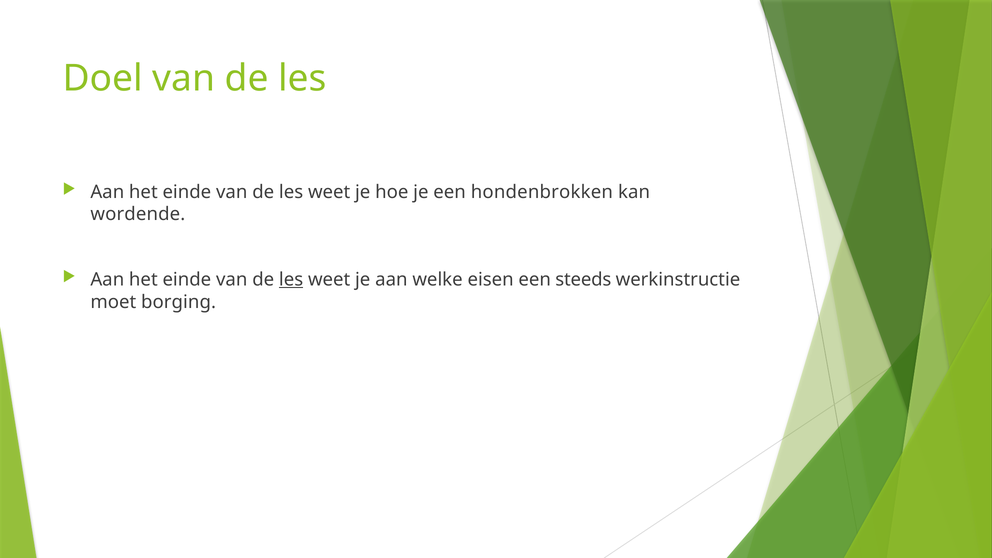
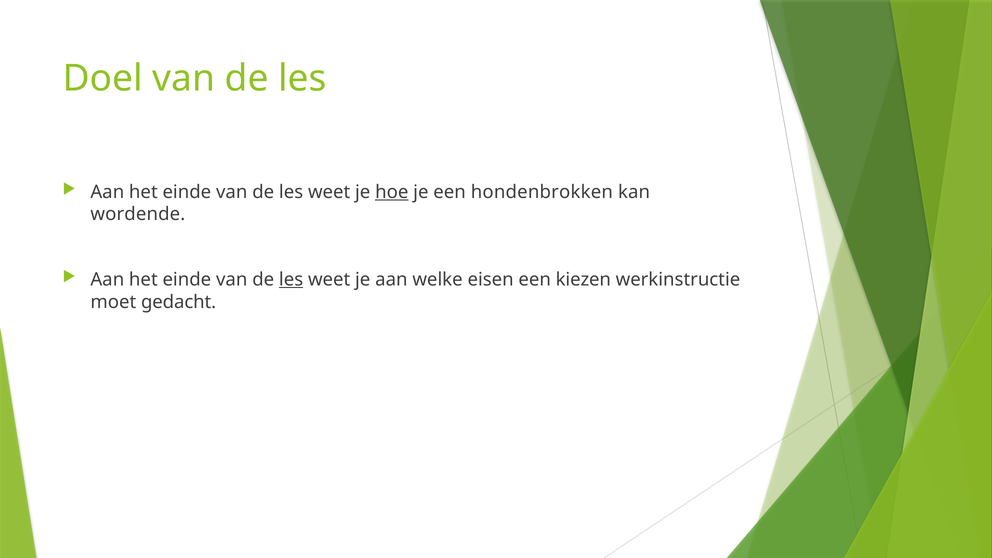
hoe underline: none -> present (392, 192)
steeds: steeds -> kiezen (583, 280)
borging: borging -> gedacht (179, 302)
